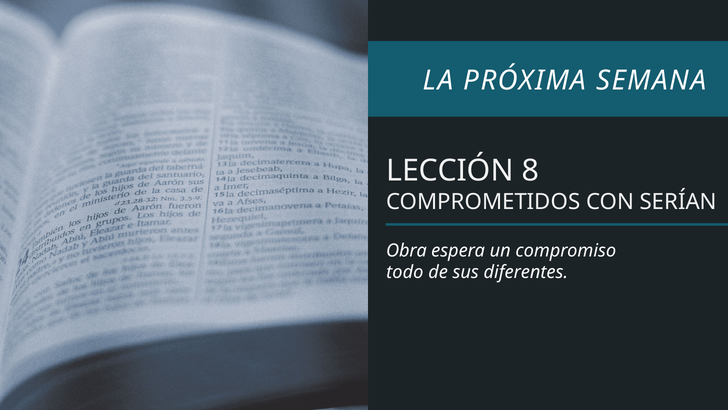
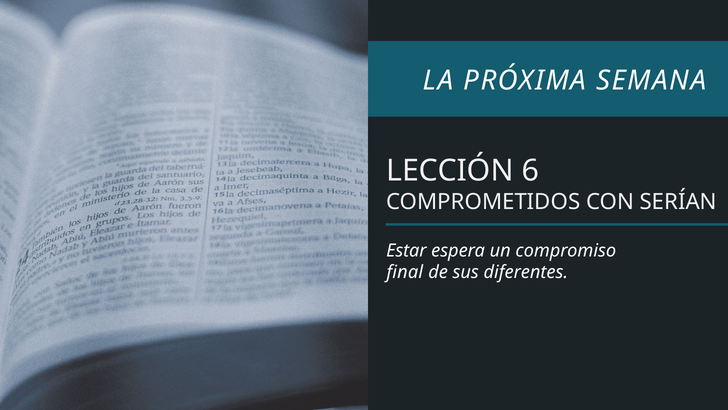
8: 8 -> 6 (530, 170)
Obra: Obra -> Estar (406, 250)
todo: todo -> final (405, 272)
